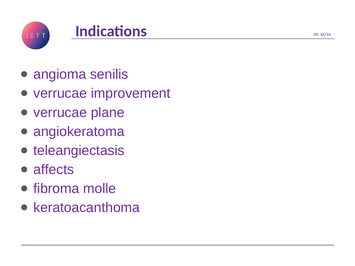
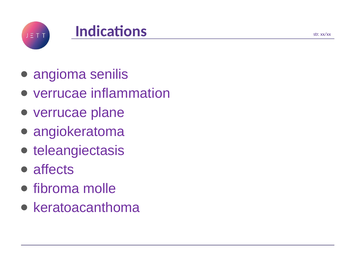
improvement: improvement -> inflammation (131, 94)
